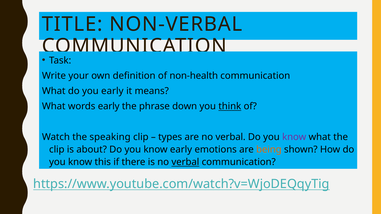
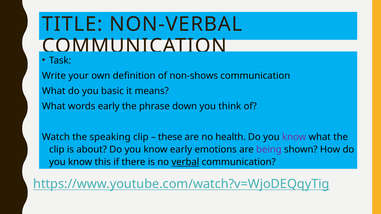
non-health: non-health -> non-shows (194, 76)
you early: early -> basic (112, 91)
think underline: present -> none (230, 106)
types: types -> these (170, 137)
are no verbal: verbal -> health (231, 137)
being colour: orange -> purple (269, 150)
